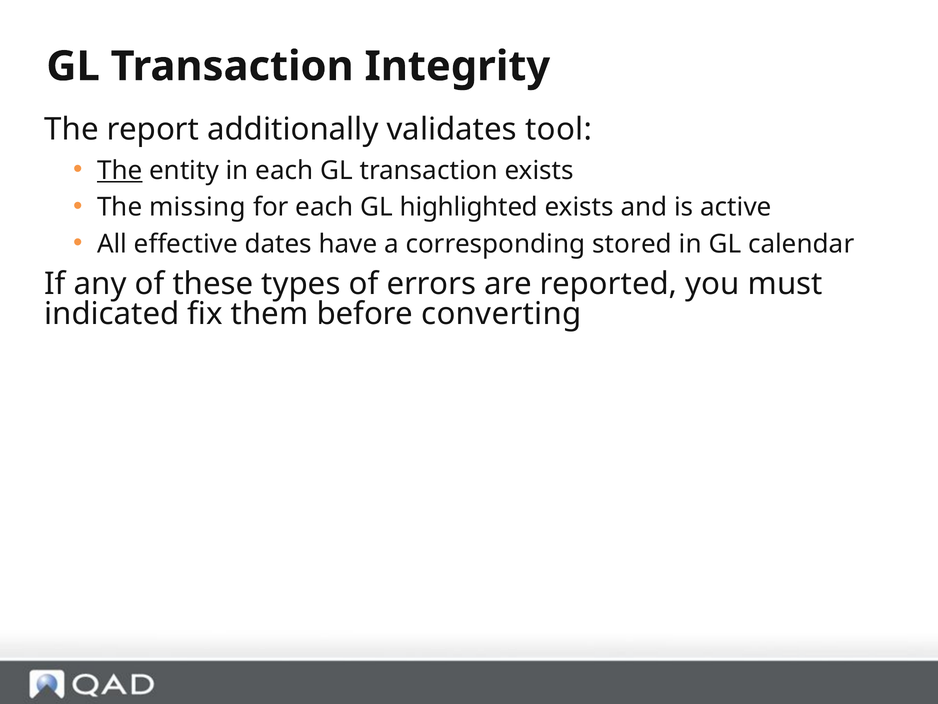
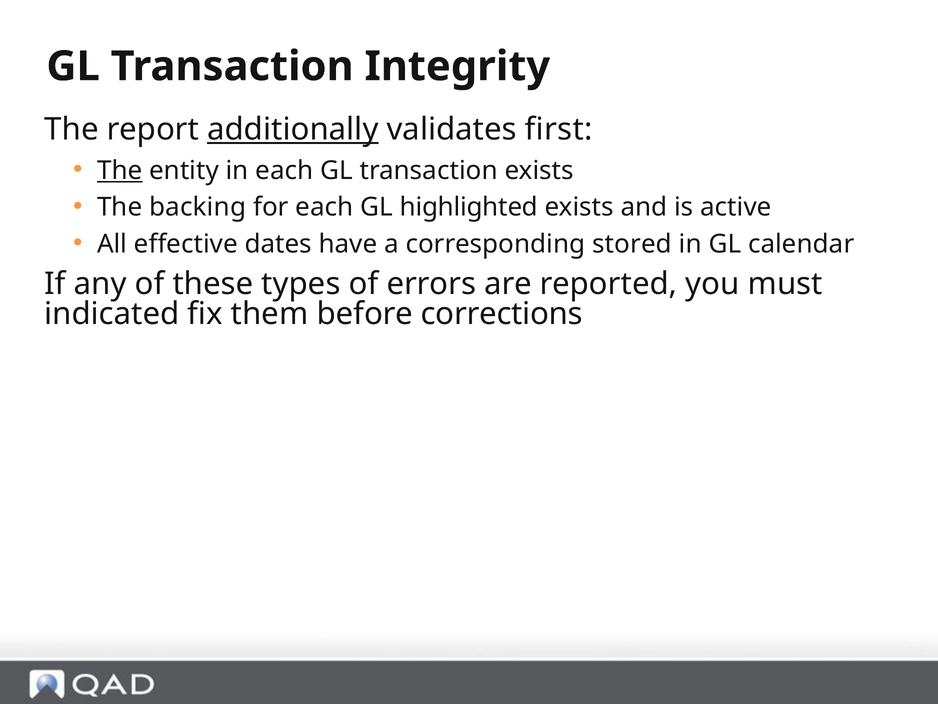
additionally underline: none -> present (293, 130)
tool: tool -> first (559, 130)
missing: missing -> backing (198, 207)
converting: converting -> corrections (502, 314)
